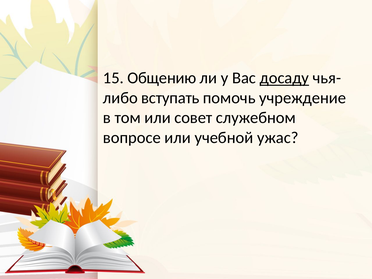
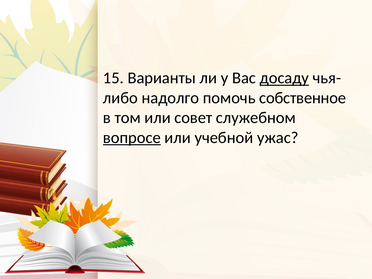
Общению: Общению -> Варианты (162, 78)
вступать: вступать -> надолго (170, 98)
учреждение: учреждение -> собственное (303, 98)
вопросе underline: none -> present (132, 138)
